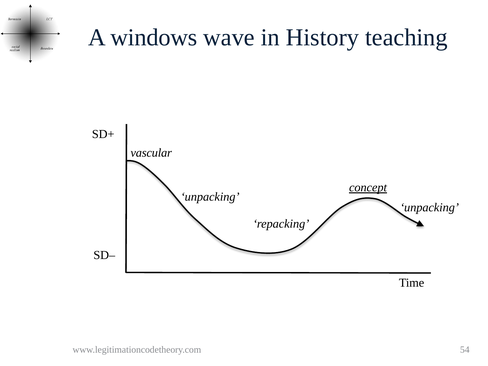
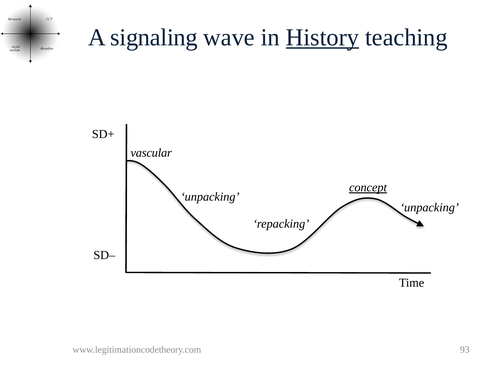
windows: windows -> signaling (154, 38)
History underline: none -> present (322, 38)
54: 54 -> 93 (465, 350)
